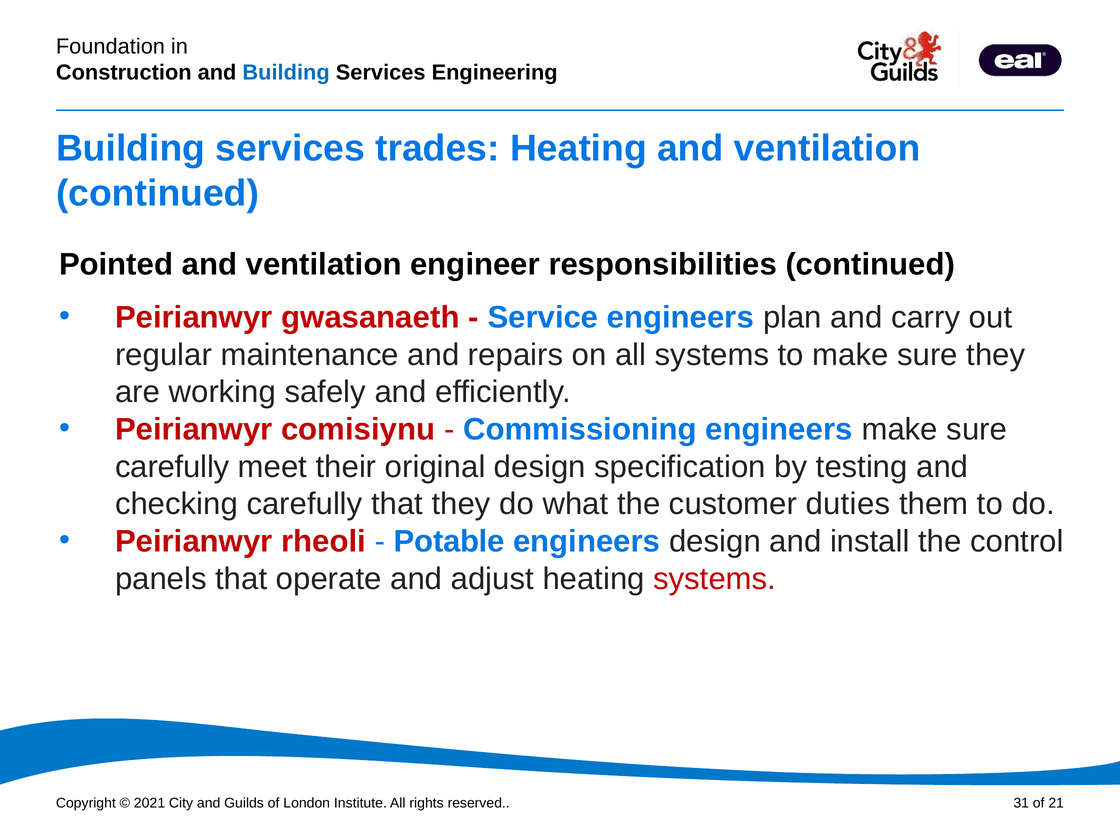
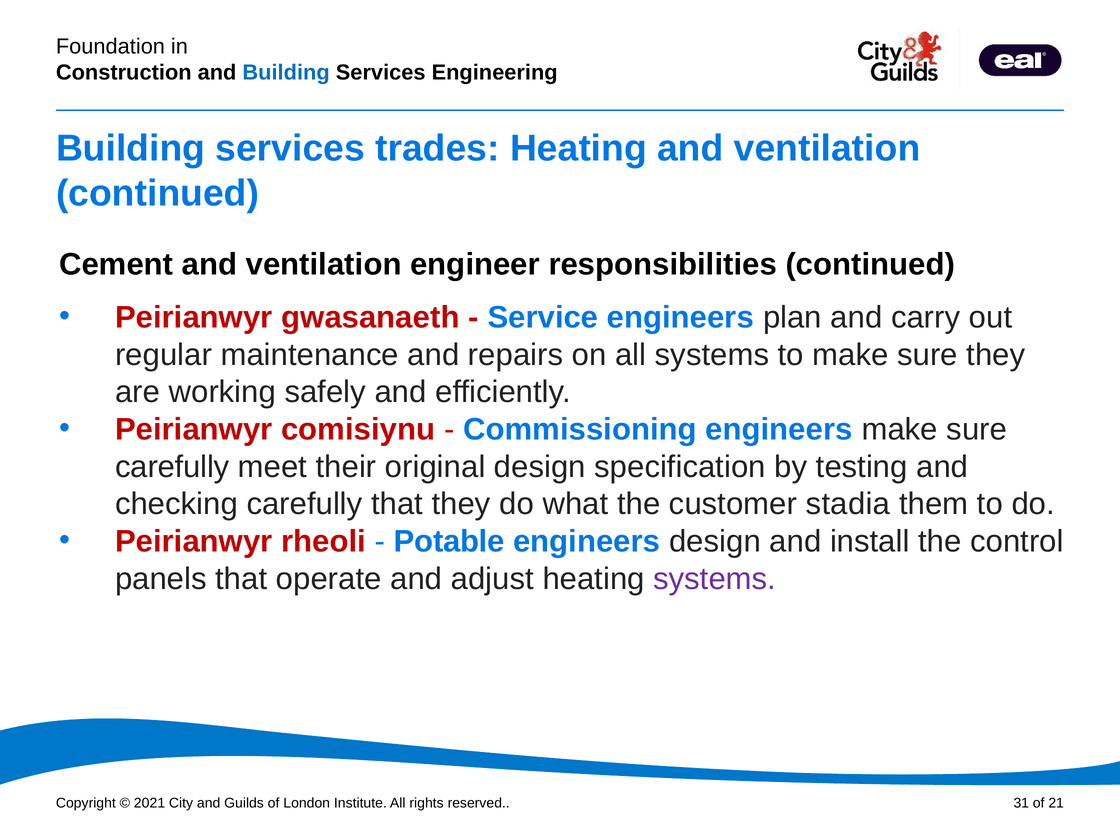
Pointed: Pointed -> Cement (116, 264)
duties: duties -> stadia (848, 504)
systems colour: red -> purple (715, 579)
